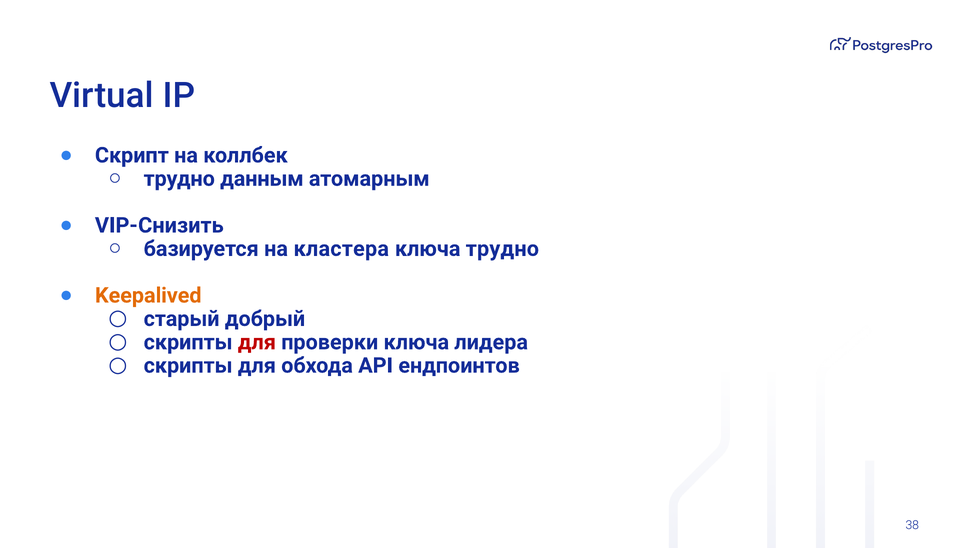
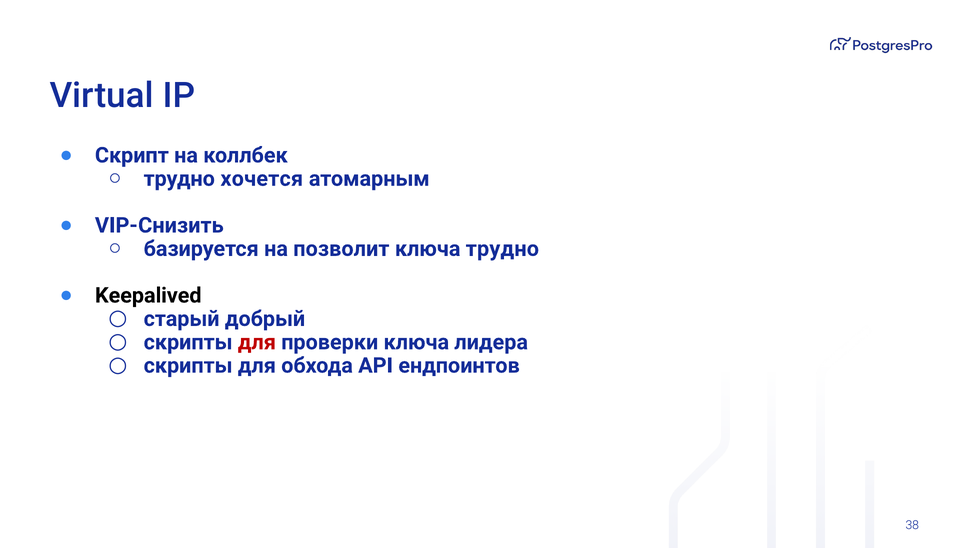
данным: данным -> хочется (262, 179)
кластера: кластера -> позволит (341, 249)
Keepalived colour: orange -> black (148, 296)
